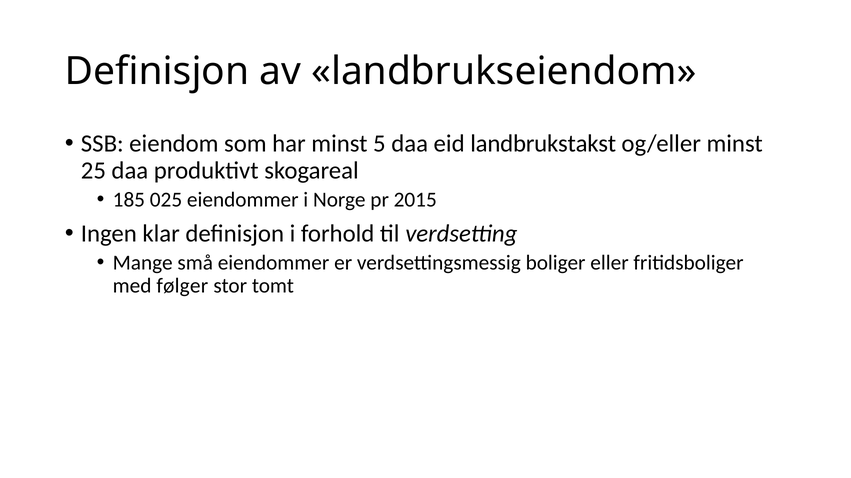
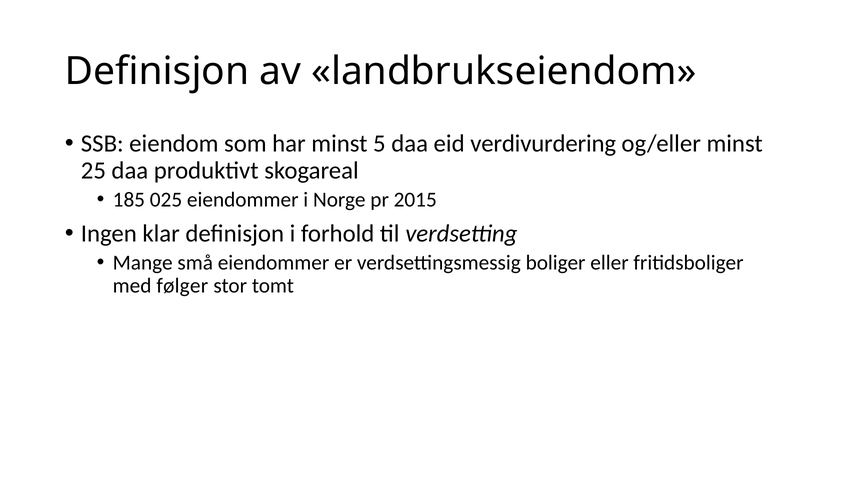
landbrukstakst: landbrukstakst -> verdivurdering (543, 144)
